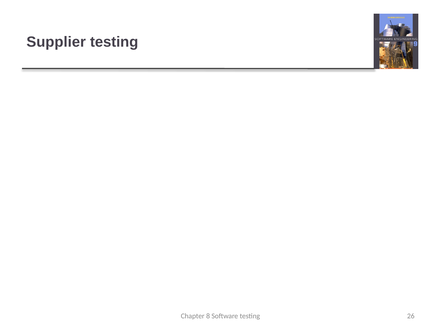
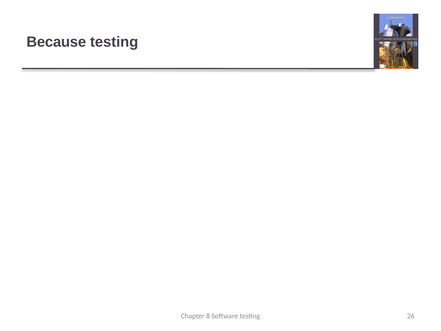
Supplier: Supplier -> Because (56, 42)
